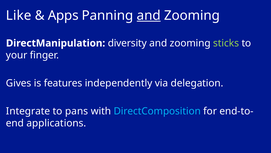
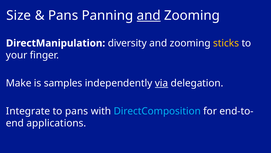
Like: Like -> Size (19, 15)
Apps: Apps -> Pans (63, 15)
sticks colour: light green -> yellow (226, 43)
Gives: Gives -> Make (19, 83)
features: features -> samples (63, 83)
via underline: none -> present (162, 83)
